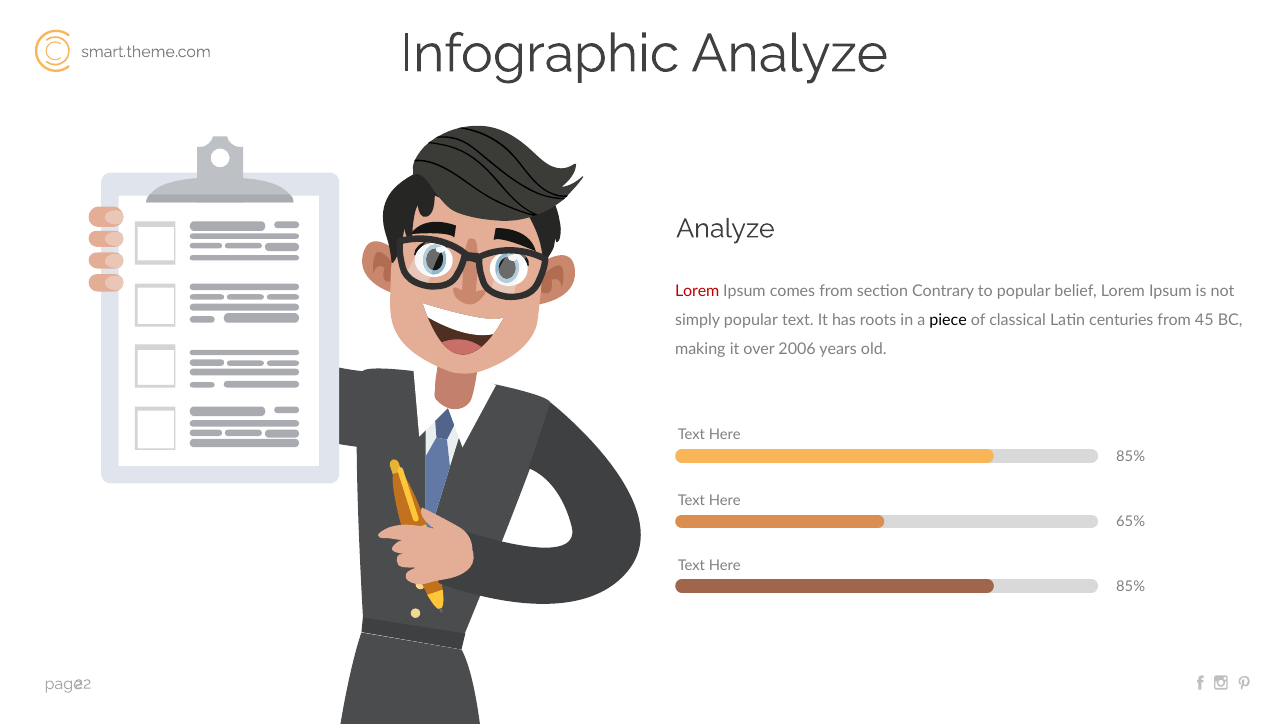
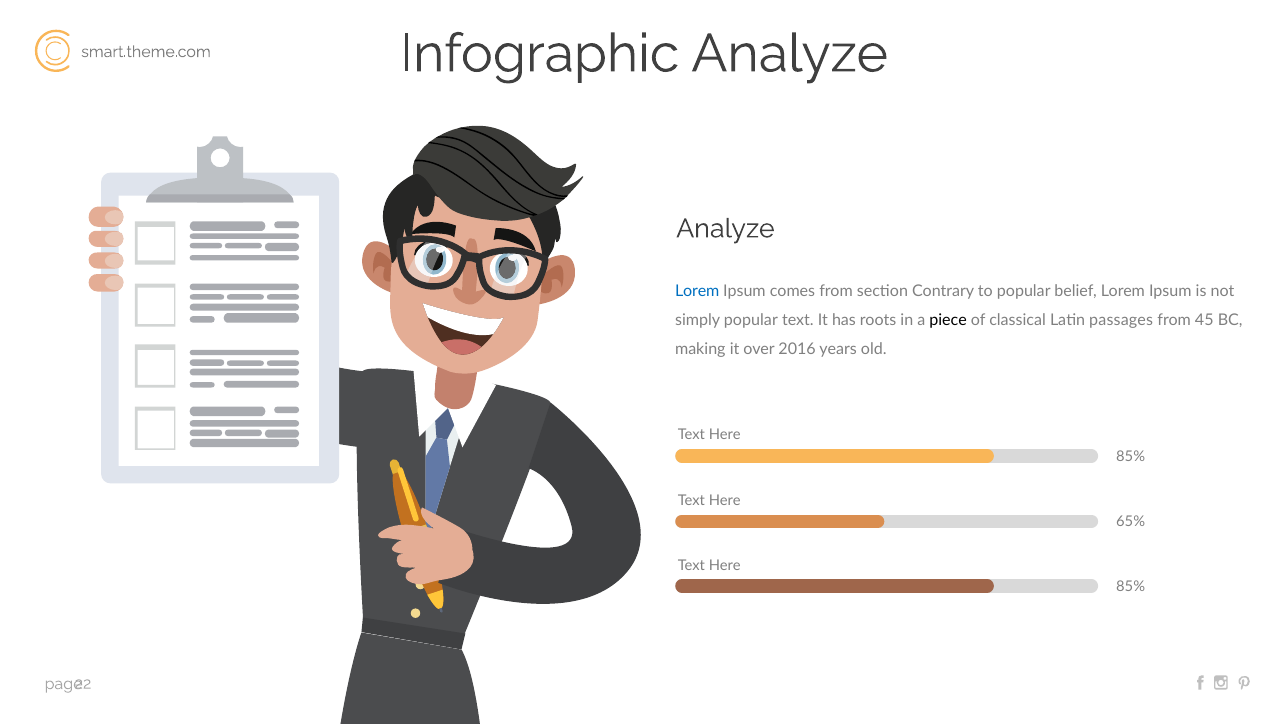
Lorem colour: red -> blue (697, 291)
centuries: centuries -> passages (1121, 320)
2006: 2006 -> 2016 (797, 349)
